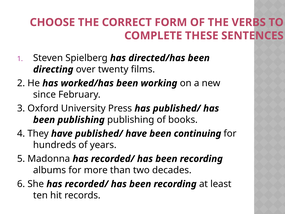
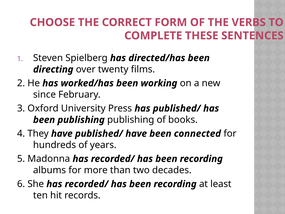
continuing: continuing -> connected (197, 133)
